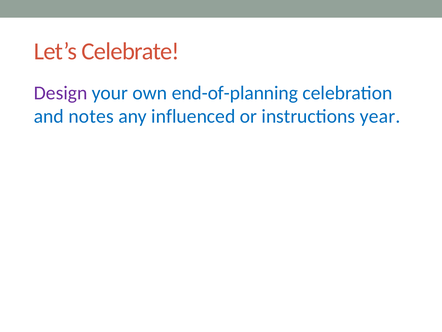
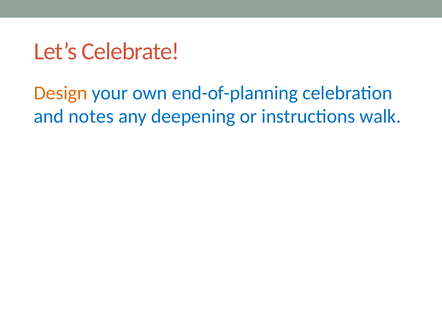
Design colour: purple -> orange (61, 93)
influenced: influenced -> deepening (193, 116)
year: year -> walk (380, 116)
